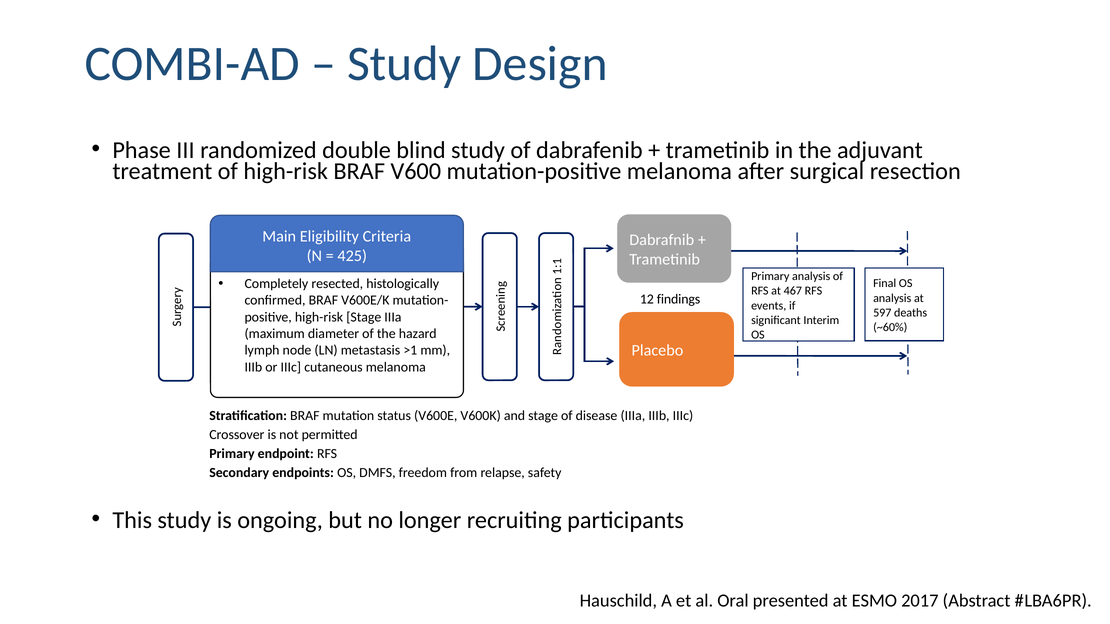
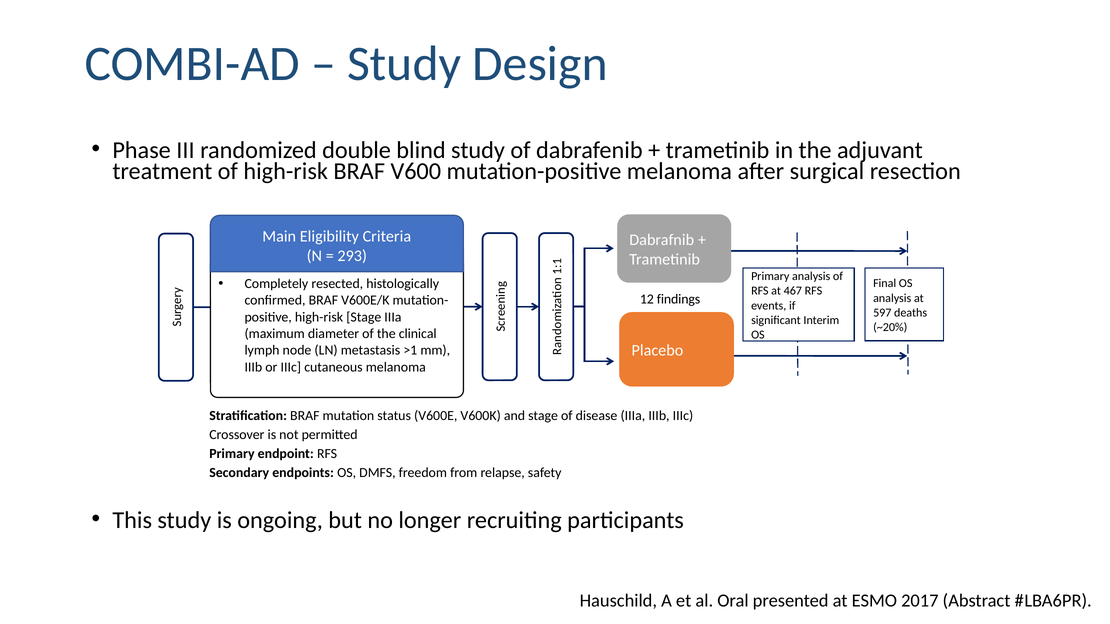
425: 425 -> 293 (352, 256)
~60%: ~60% -> ~20% (890, 327)
hazard: hazard -> clinical (418, 334)
